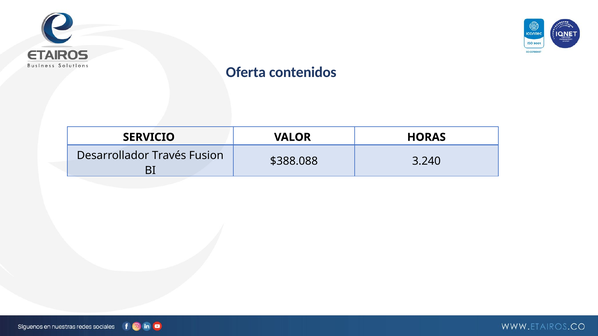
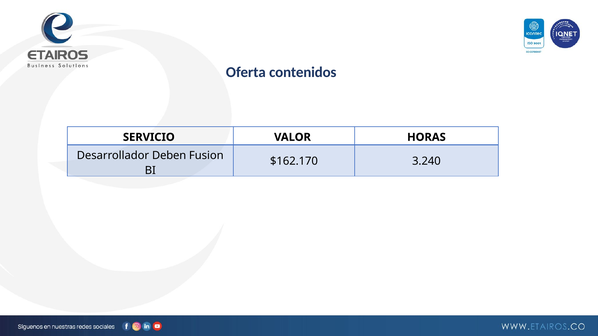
Través: Través -> Deben (169, 155)
$388.088: $388.088 -> $162.170 (294, 161)
